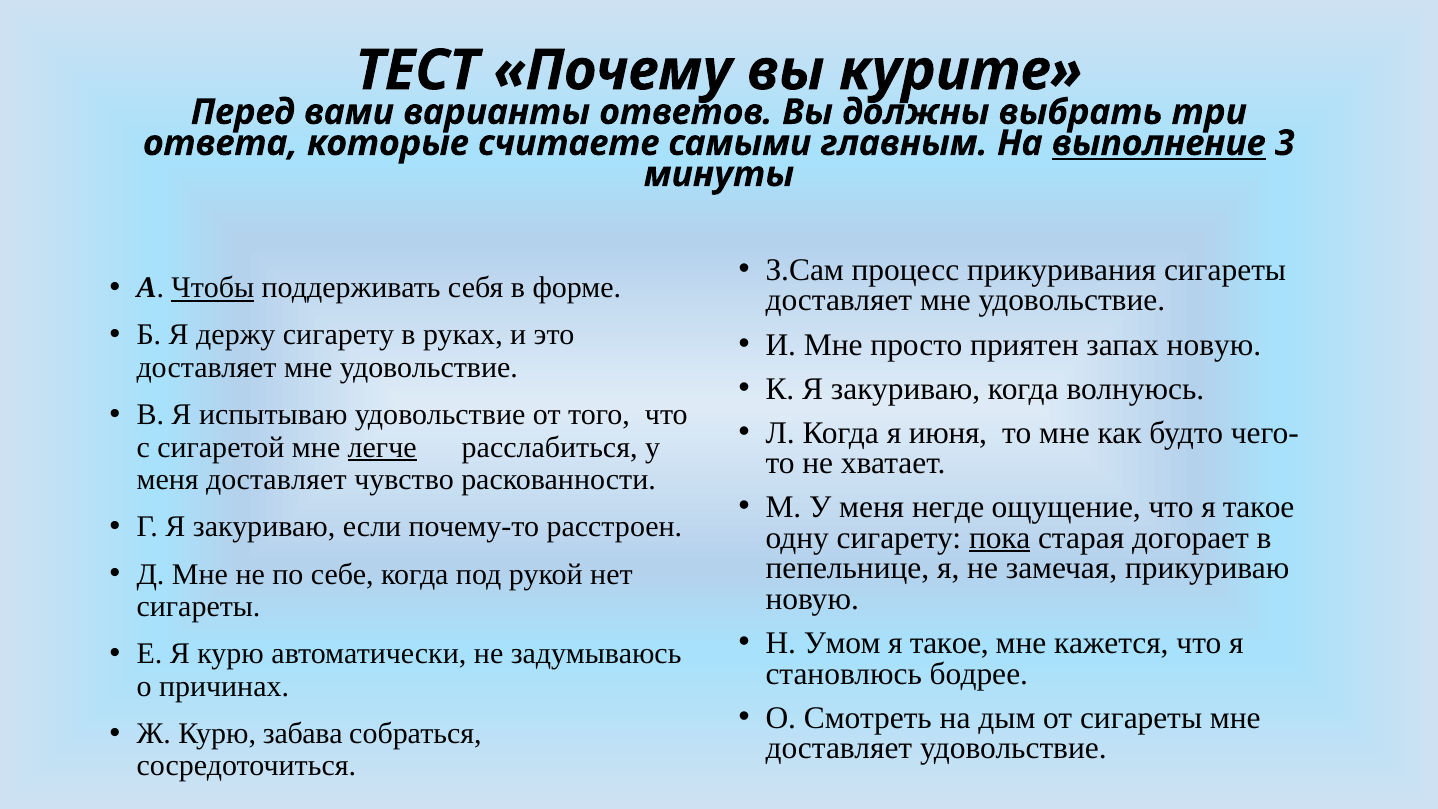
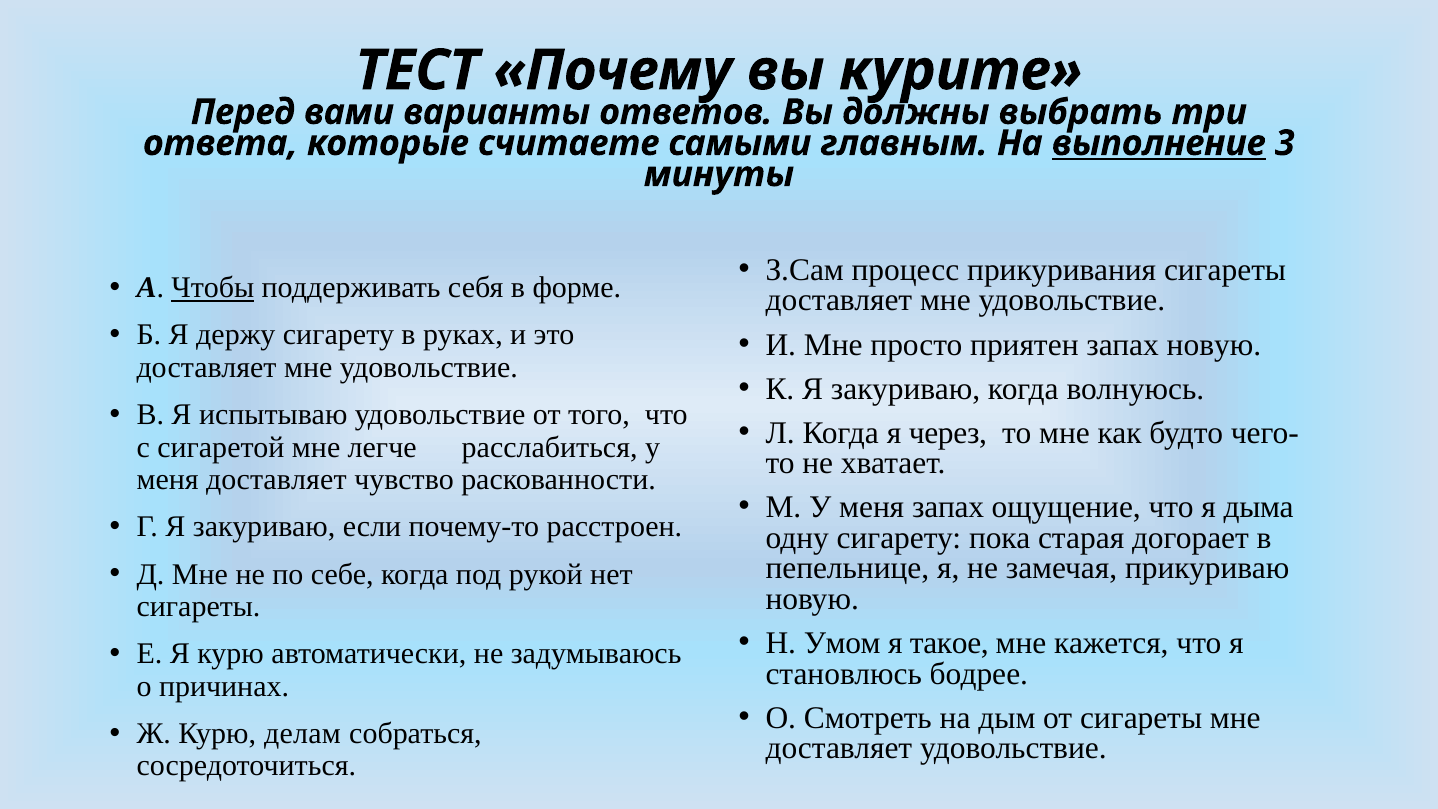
июня: июня -> через (948, 433)
легче underline: present -> none (382, 447)
меня негде: негде -> запах (948, 507)
что я такое: такое -> дыма (1259, 507)
пока underline: present -> none (1000, 538)
забава: забава -> делам (302, 734)
